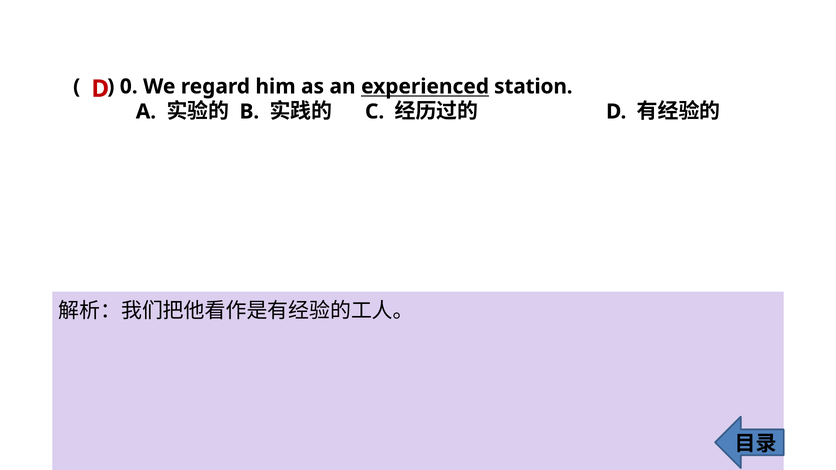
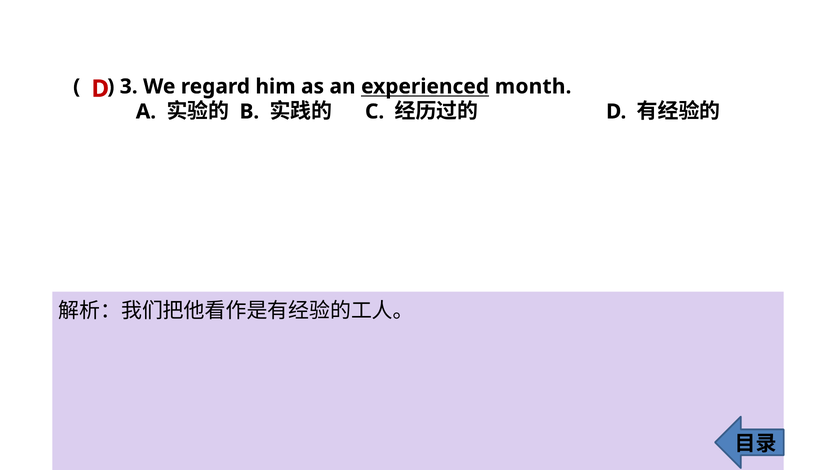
0: 0 -> 3 (129, 87)
station: station -> month (533, 87)
